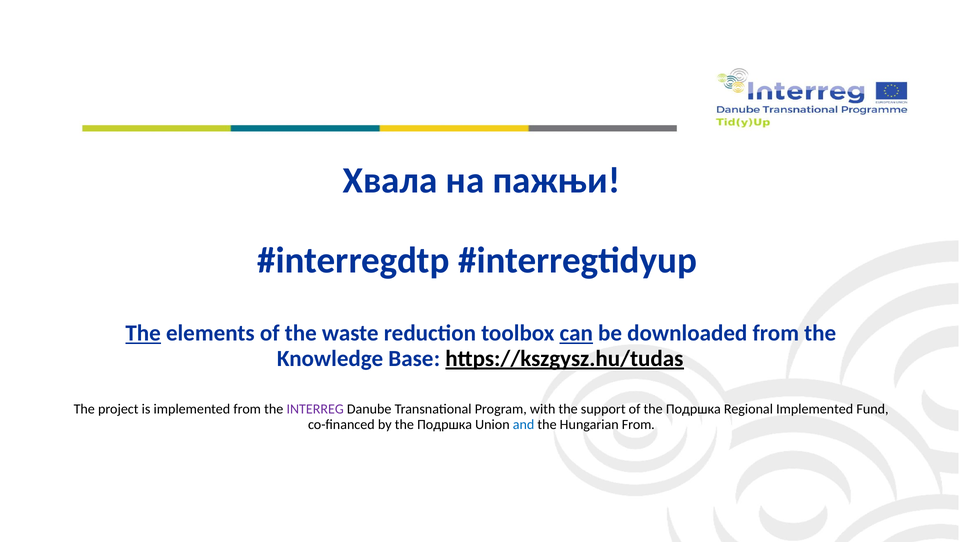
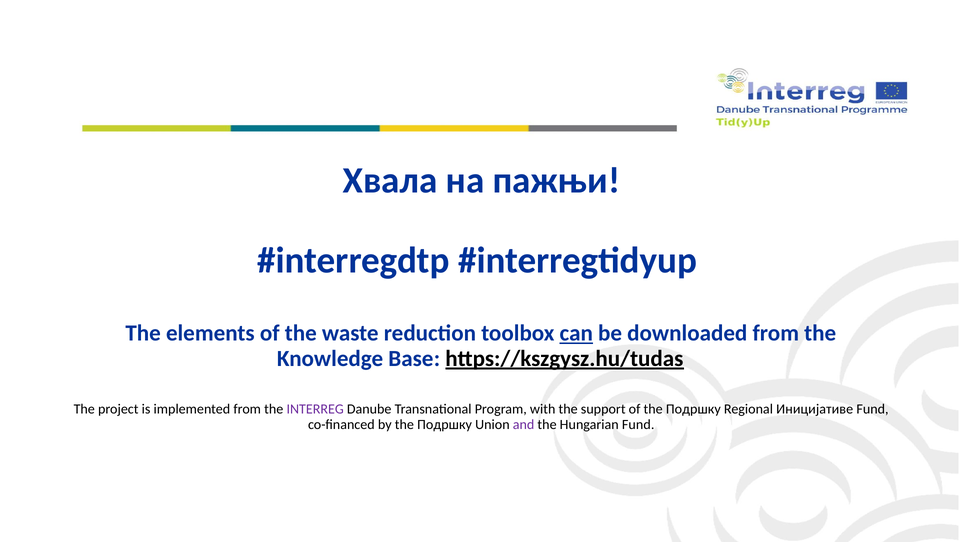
The underline: present -> none (143, 333)
of the Подршка: Подршка -> Подршку (693, 409)
Regional Implemented: Implemented -> Иницијативе (815, 409)
by the Подршка: Подршка -> Подршку (445, 424)
and colour: blue -> purple (524, 424)
Hungarian From: From -> Fund (638, 424)
